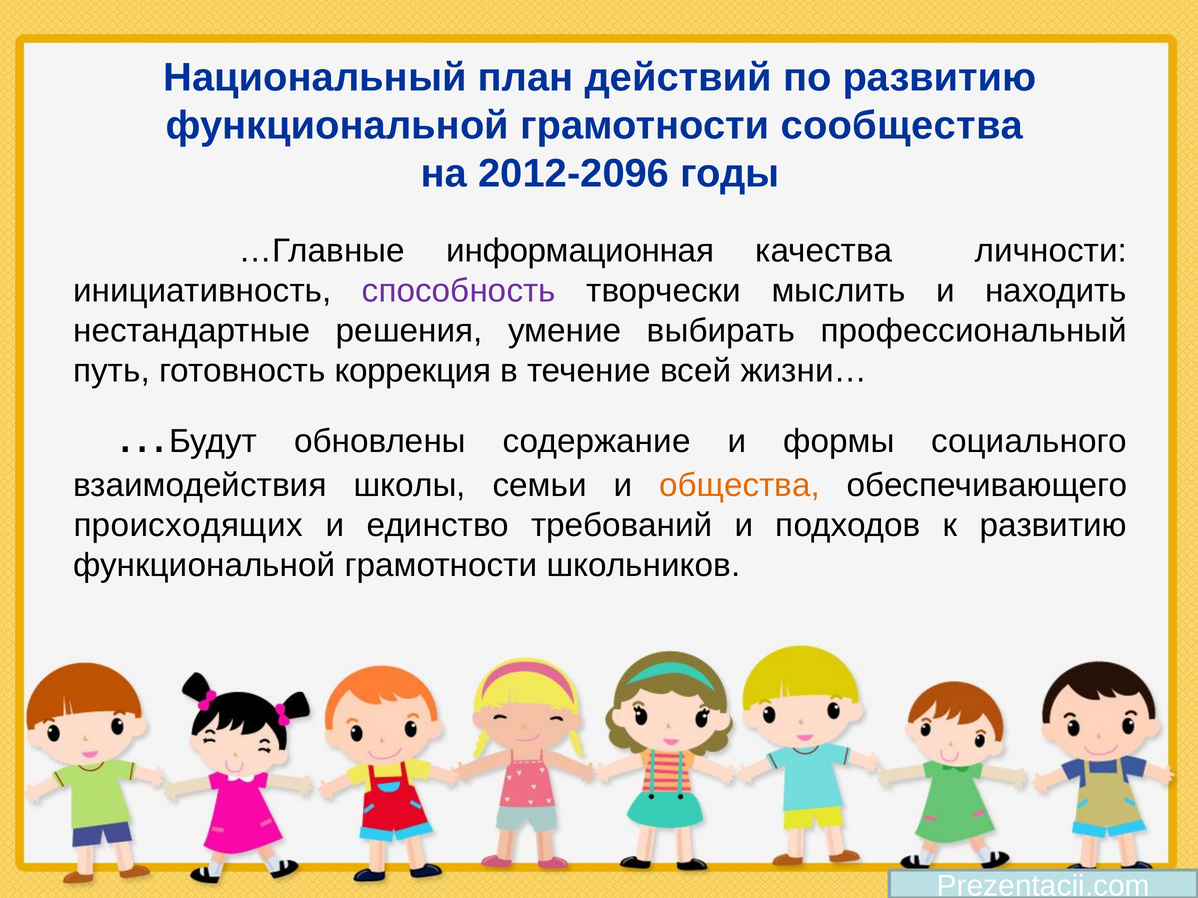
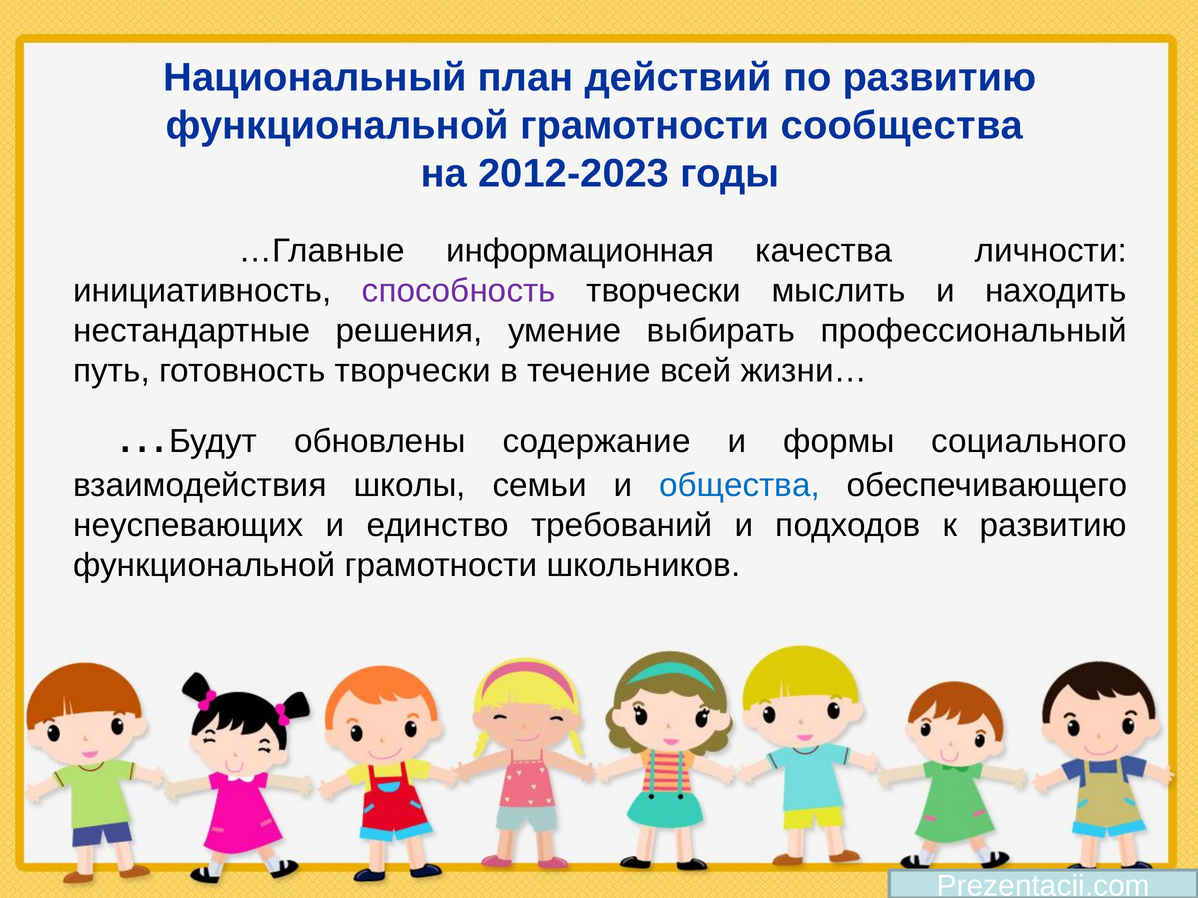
2012-2096: 2012-2096 -> 2012-2023 (574, 173)
готовность коррекция: коррекция -> творчески (413, 371)
общества colour: orange -> blue (740, 485)
происходящих: происходящих -> неуспевающих (188, 525)
